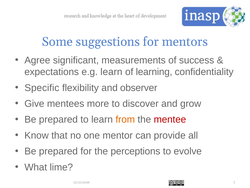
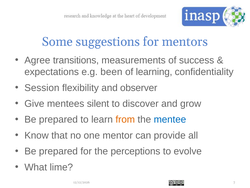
significant: significant -> transitions (76, 60)
e.g learn: learn -> been (111, 72)
Specific: Specific -> Session (42, 88)
more: more -> silent (98, 103)
mentee colour: red -> blue (170, 119)
